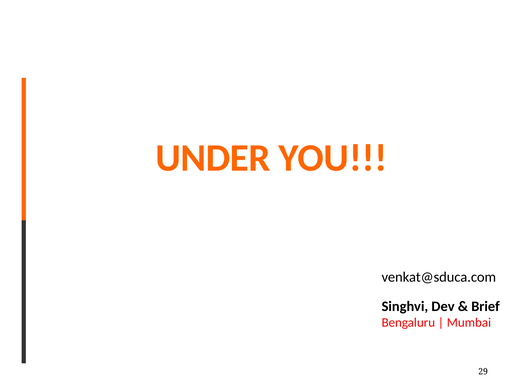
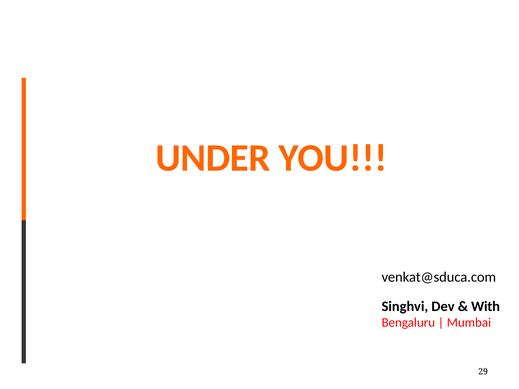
Brief: Brief -> With (486, 307)
